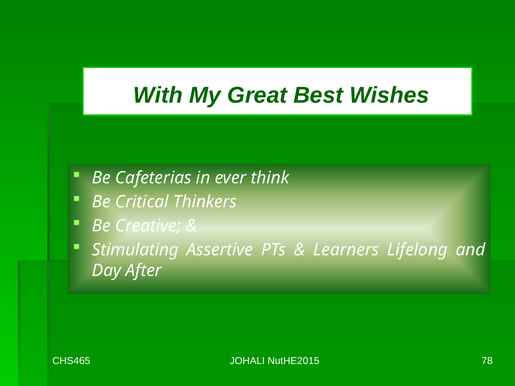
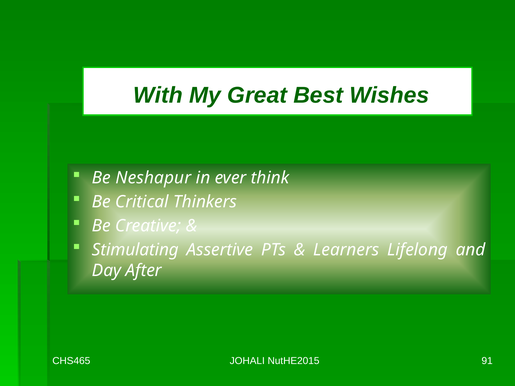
Cafeterias: Cafeterias -> Neshapur (153, 178)
78: 78 -> 91 (487, 361)
